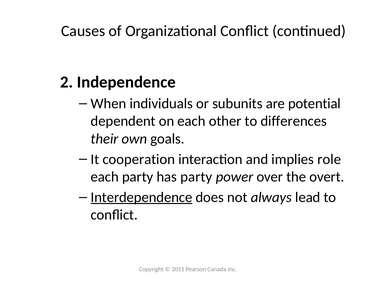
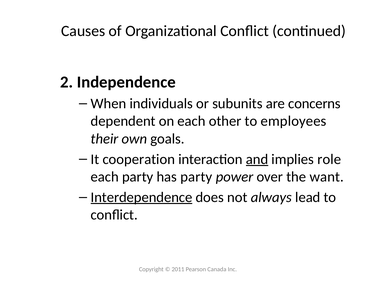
potential: potential -> concerns (314, 104)
differences: differences -> employees (294, 121)
and underline: none -> present (257, 159)
overt: overt -> want (327, 177)
